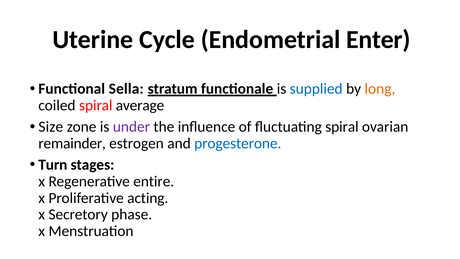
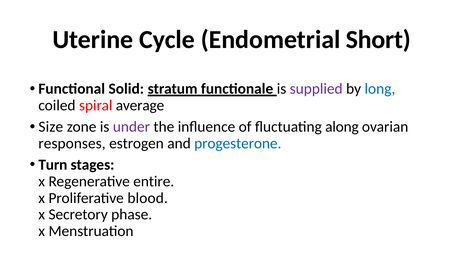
Enter: Enter -> Short (378, 39)
Sella: Sella -> Solid (126, 89)
supplied colour: blue -> purple (316, 89)
long colour: orange -> blue (380, 89)
fluctuating spiral: spiral -> along (342, 127)
remainder: remainder -> responses (72, 143)
acting: acting -> blood (148, 198)
